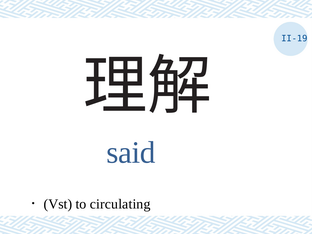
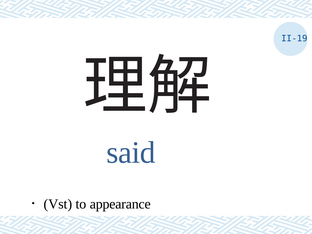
circulating: circulating -> appearance (120, 204)
